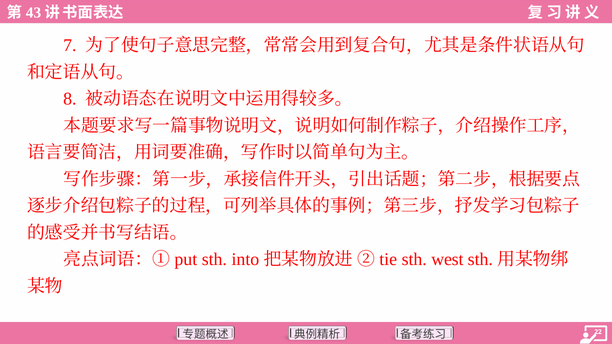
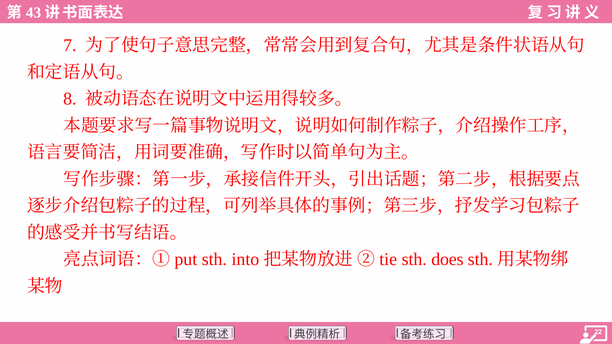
west: west -> does (447, 260)
